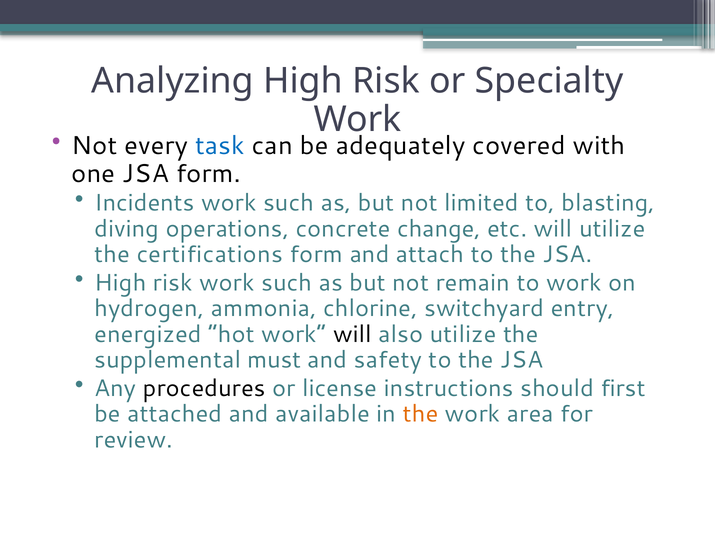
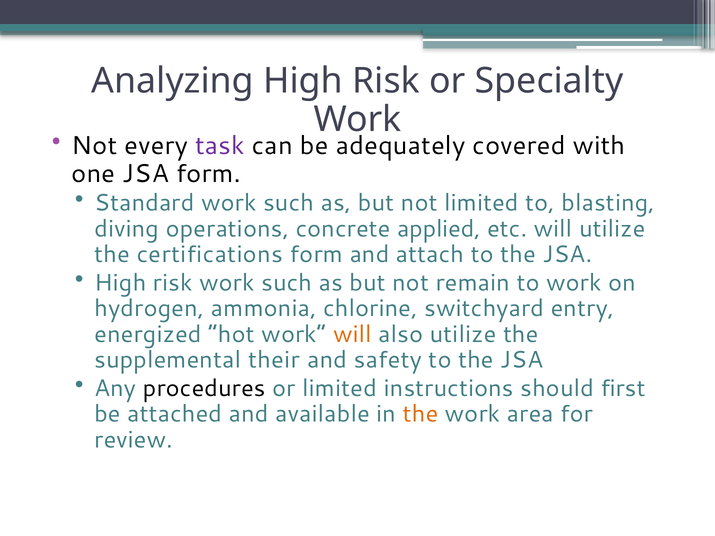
task colour: blue -> purple (220, 146)
Incidents: Incidents -> Standard (144, 203)
change: change -> applied (439, 229)
will colour: black -> orange (352, 334)
must: must -> their (274, 360)
or license: license -> limited (340, 388)
